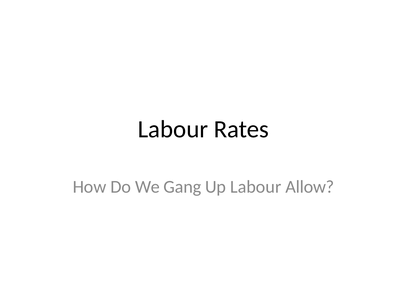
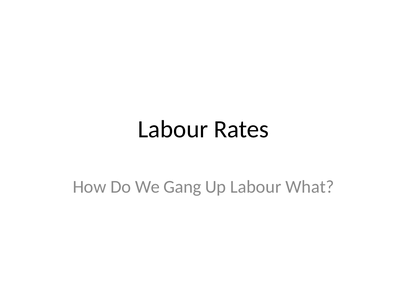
Allow: Allow -> What (310, 187)
